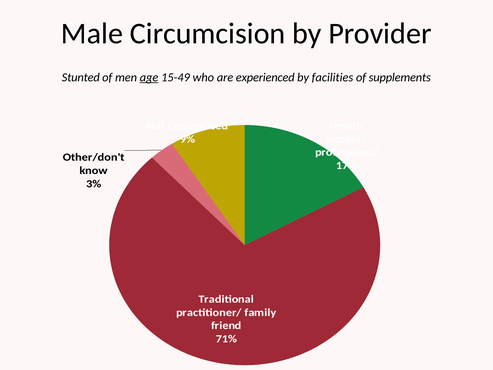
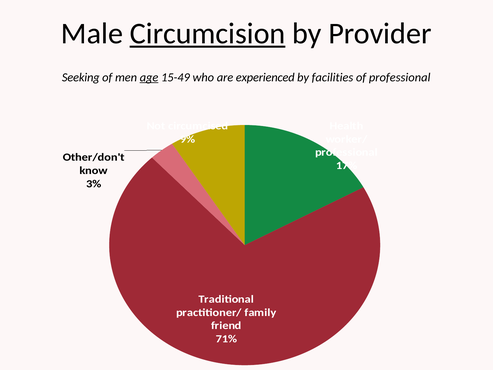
Circumcision underline: none -> present (208, 34)
Stunted: Stunted -> Seeking (81, 77)
of supplements: supplements -> professional (400, 77)
